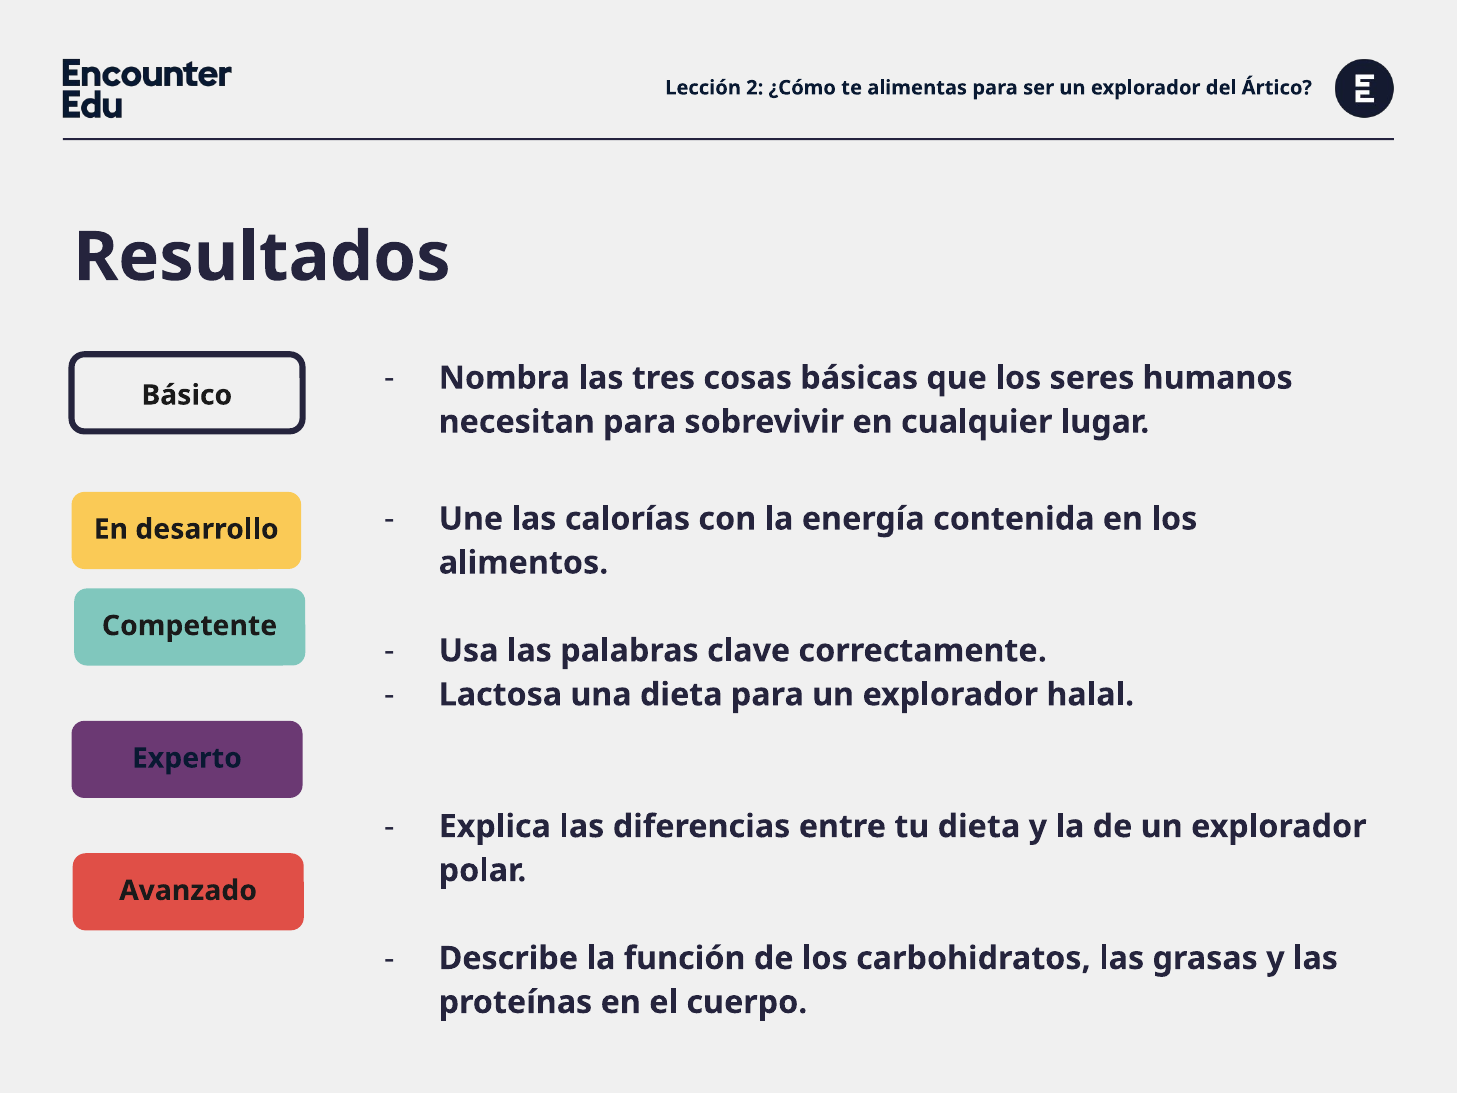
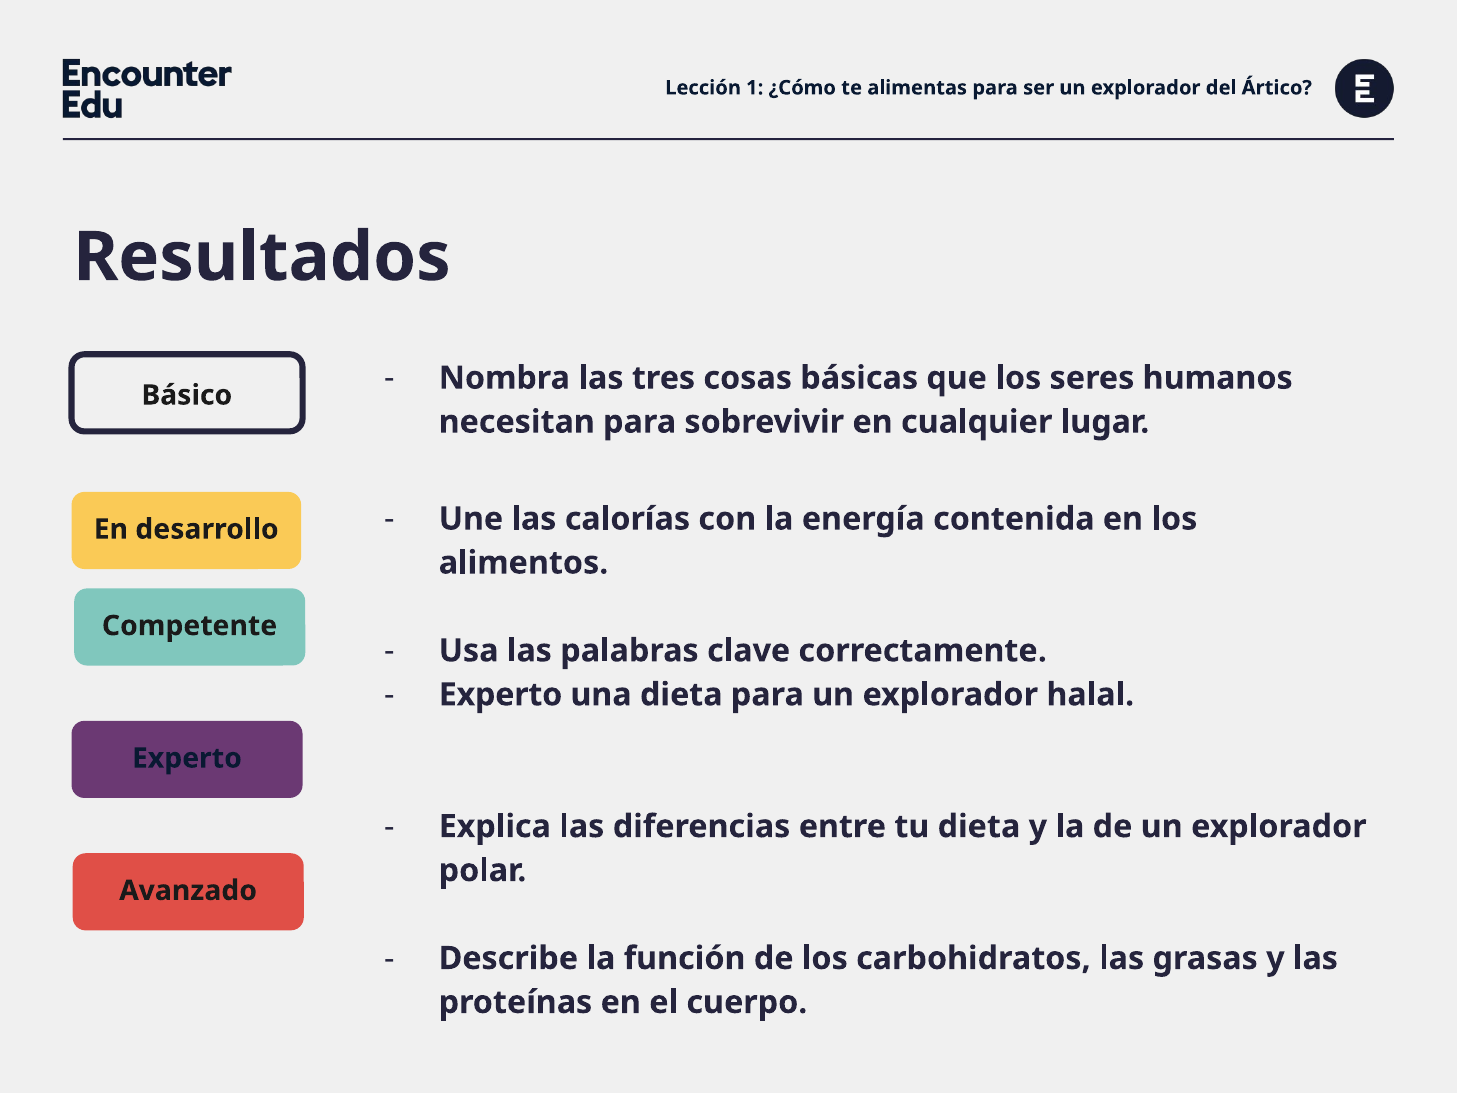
2: 2 -> 1 (755, 88)
Lactosa: Lactosa -> Experto (501, 695)
